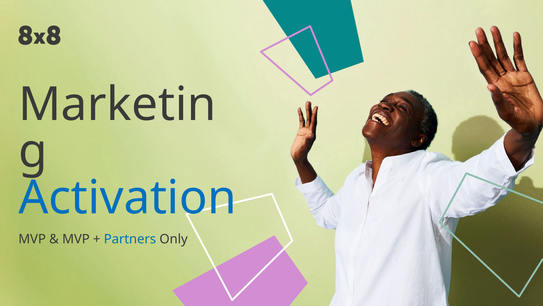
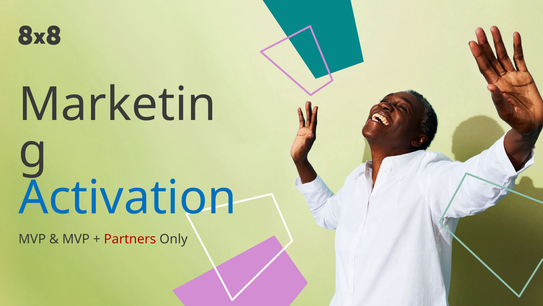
Partners colour: blue -> red (130, 239)
